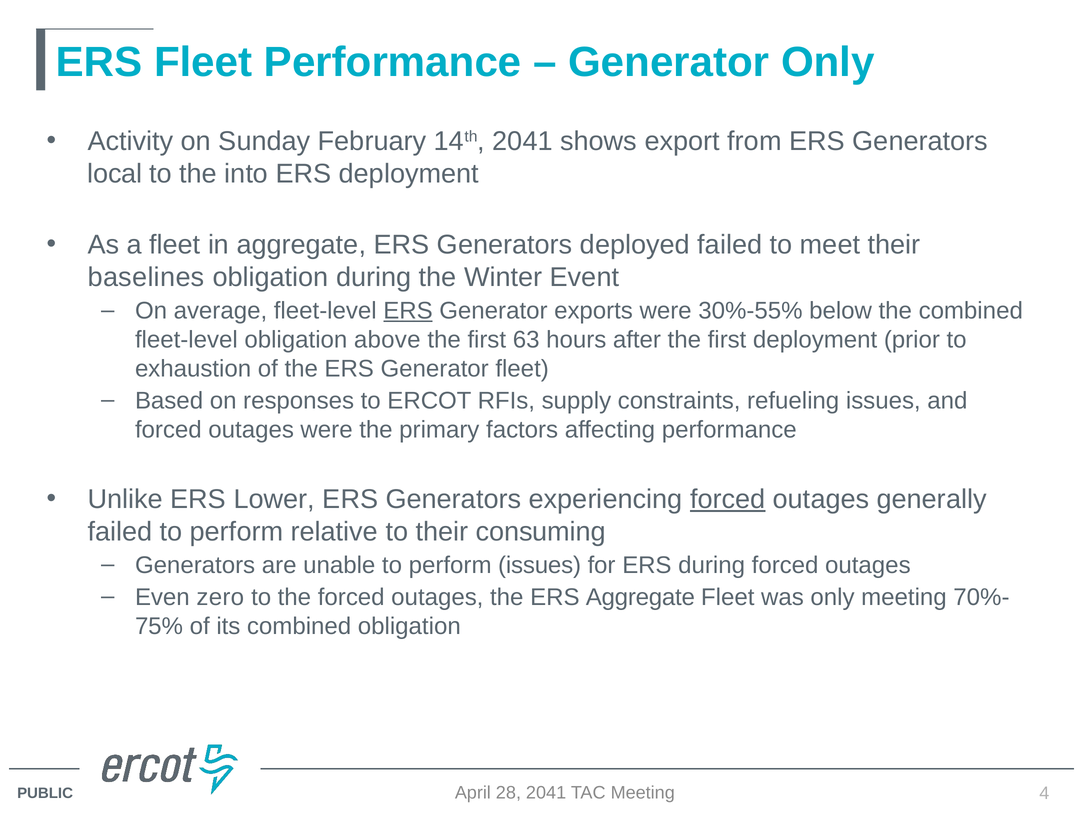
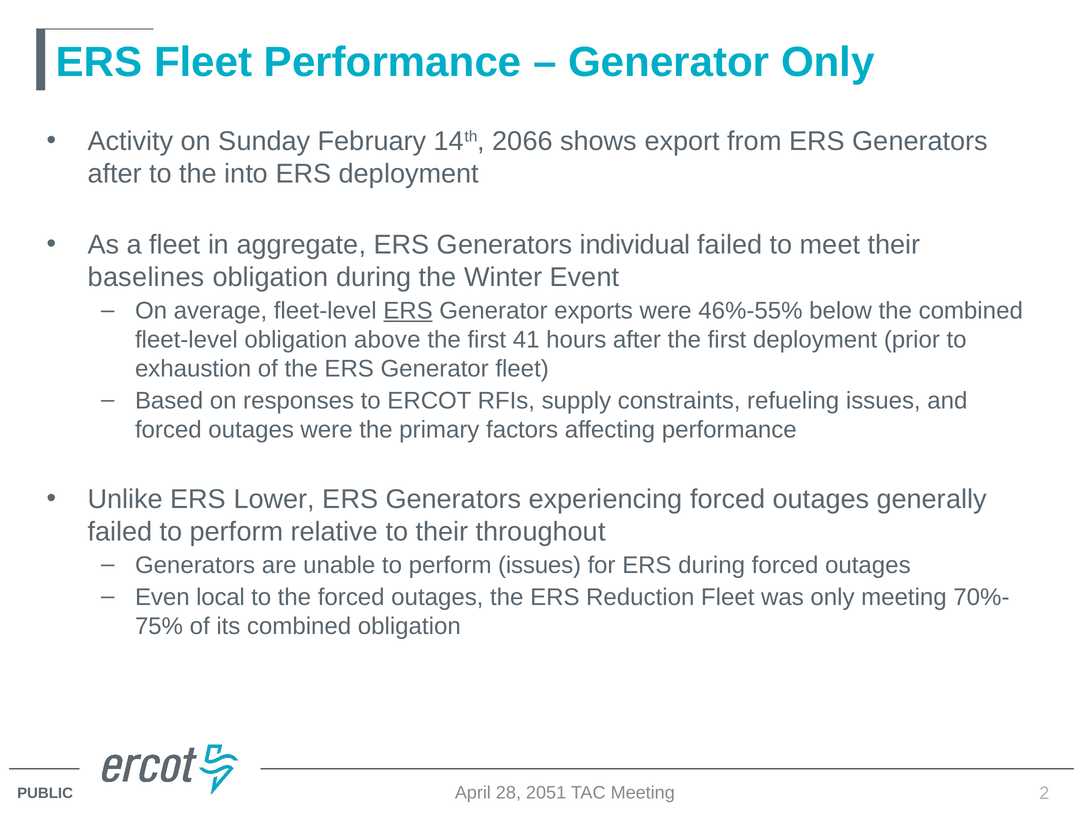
14th 2041: 2041 -> 2066 (523, 141)
local: local -> after (115, 174)
deployed: deployed -> individual (635, 245)
30%-55%: 30%-55% -> 46%-55% (750, 311)
63: 63 -> 41 (526, 340)
forced underline: present -> none (728, 499)
consuming: consuming -> throughout (541, 532)
zero: zero -> local (221, 597)
ERS Aggregate: Aggregate -> Reduction (640, 597)
28 2041: 2041 -> 2051 (546, 792)
4: 4 -> 2 (1044, 793)
